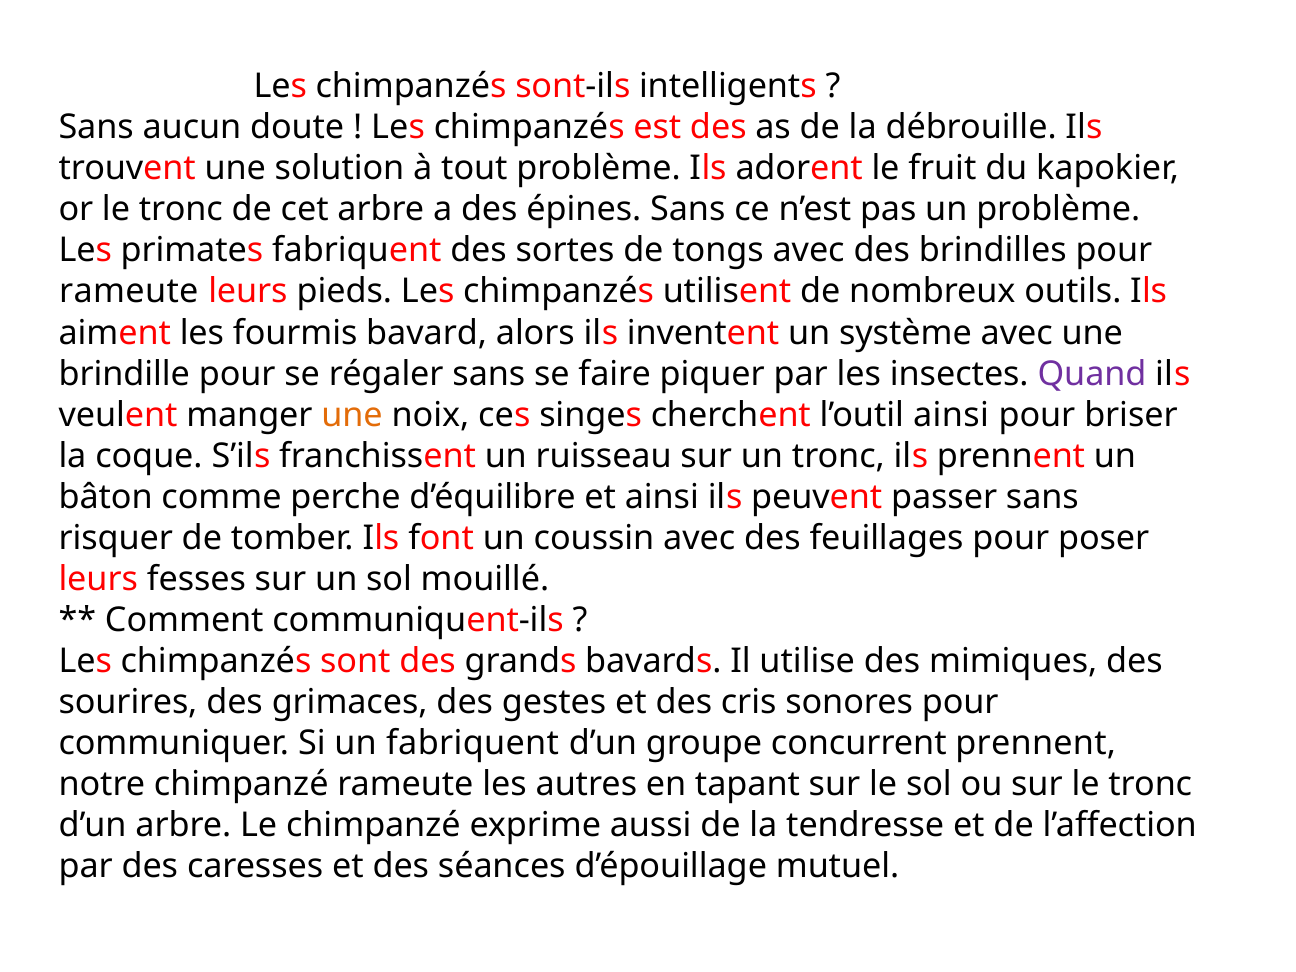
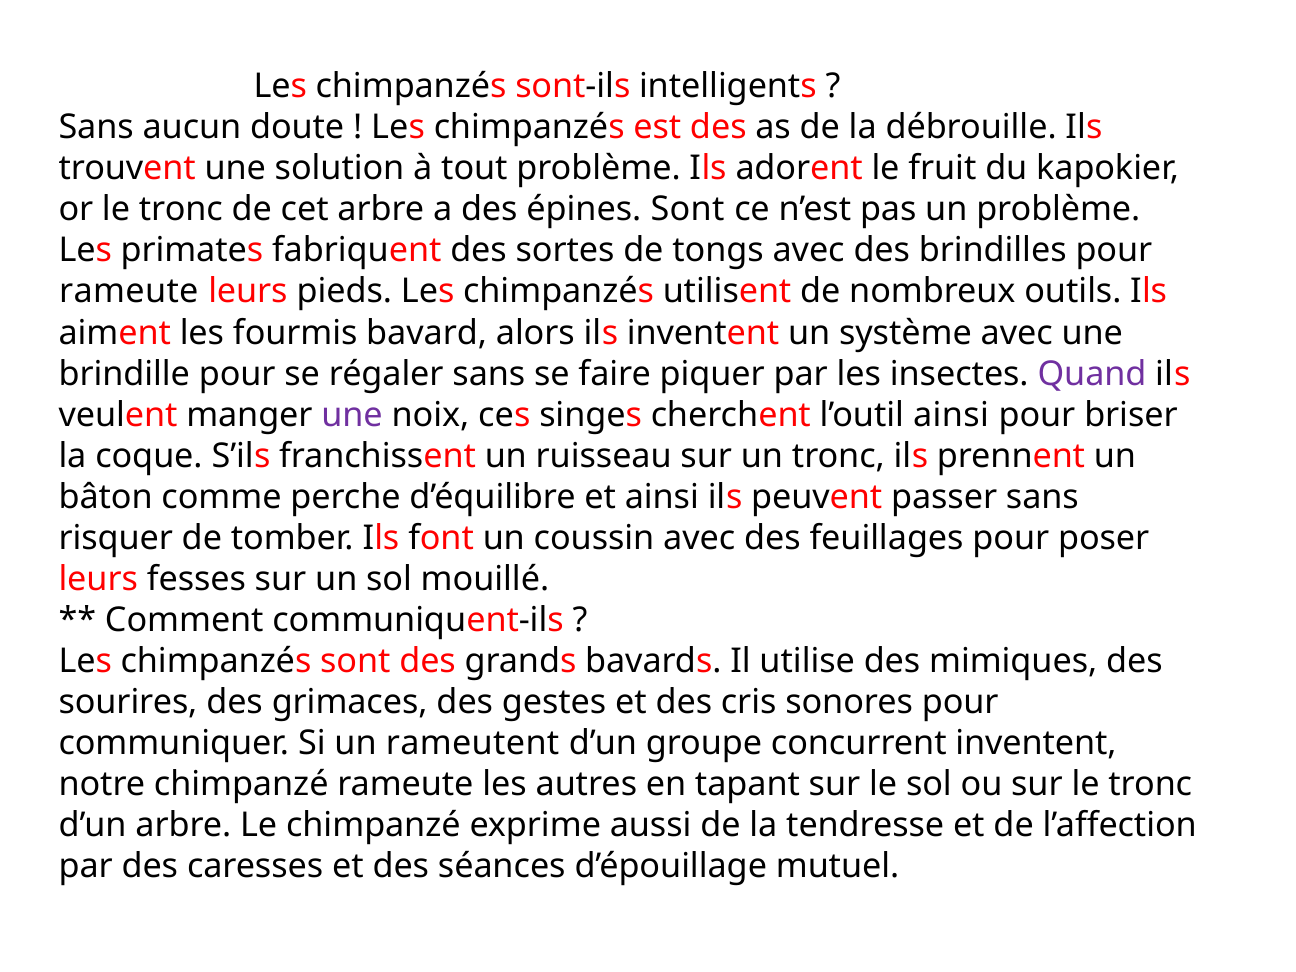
épines Sans: Sans -> Sont (688, 210)
une colour: orange -> purple (352, 415)
un fabriquent: fabriquent -> rameutent (473, 743)
concurrent prennent: prennent -> inventent (1036, 743)
